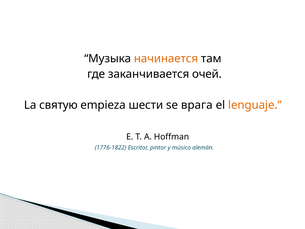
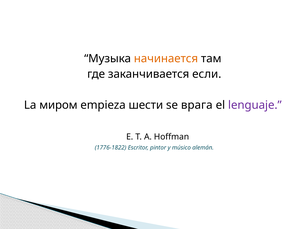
очей: очей -> если (207, 74)
святую: святую -> миром (58, 105)
lenguaje colour: orange -> purple (255, 105)
